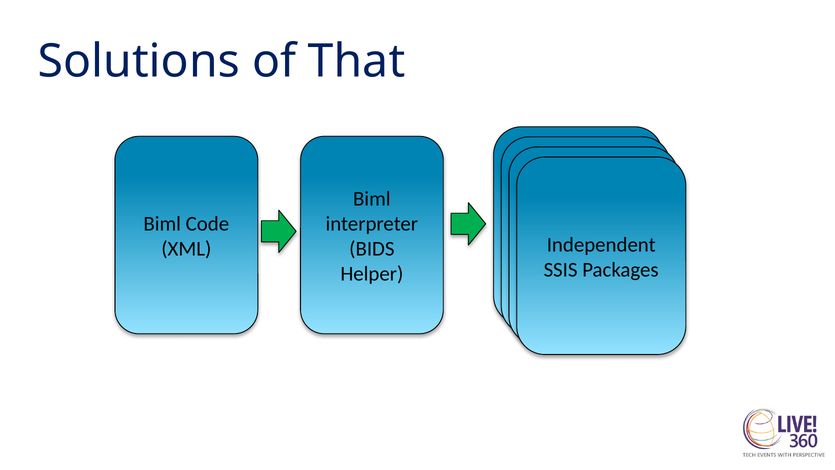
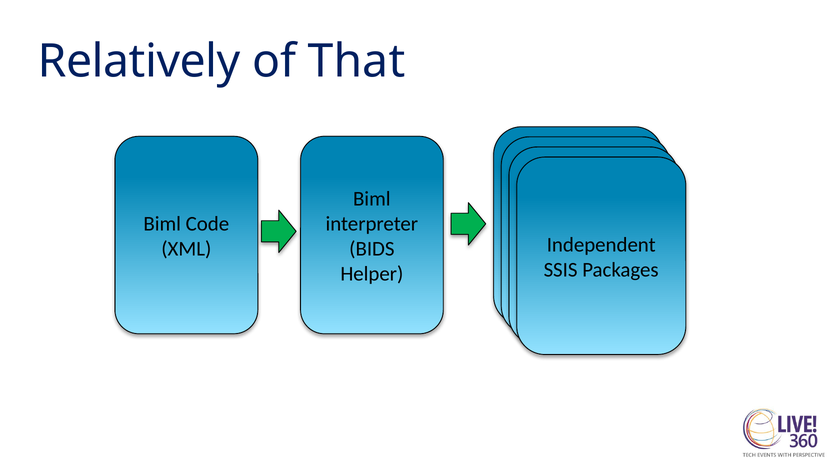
Solutions: Solutions -> Relatively (139, 61)
